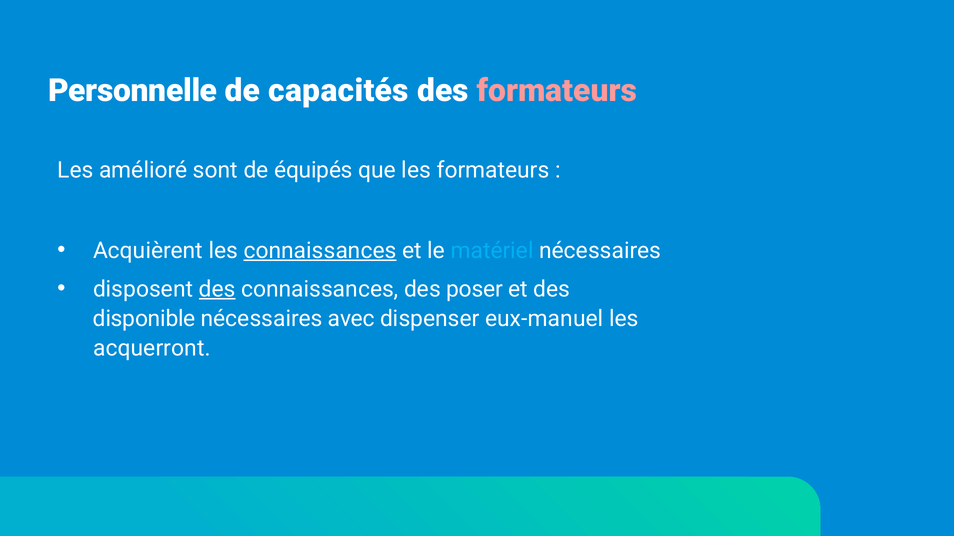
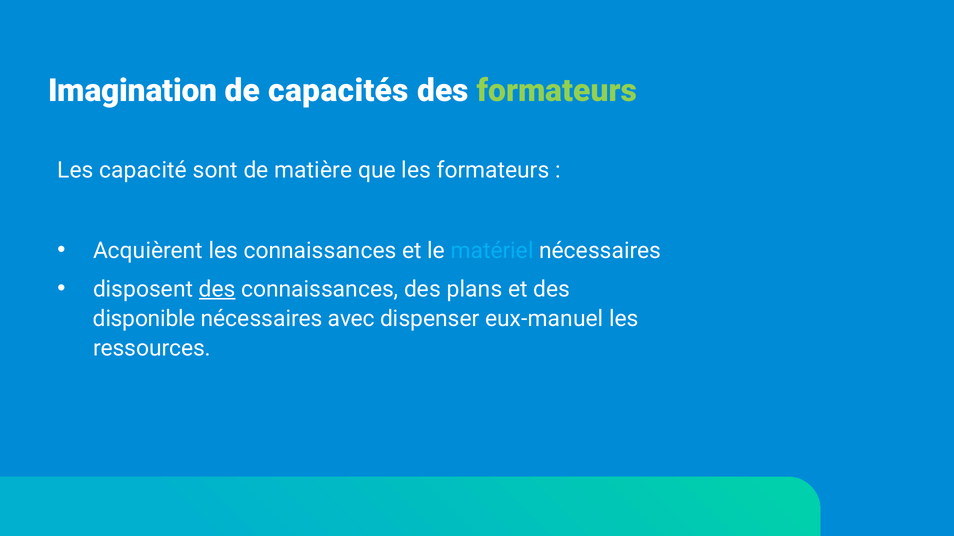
Personnelle: Personnelle -> Imagination (133, 91)
formateurs colour: pink -> light green (557, 91)
amélioré: amélioré -> capacité (143, 171)
équipés: équipés -> matière (313, 171)
connaissances underline: present -> none (320, 251)
poser: poser -> plans (474, 289)
acquerront: acquerront -> ressources (152, 349)
